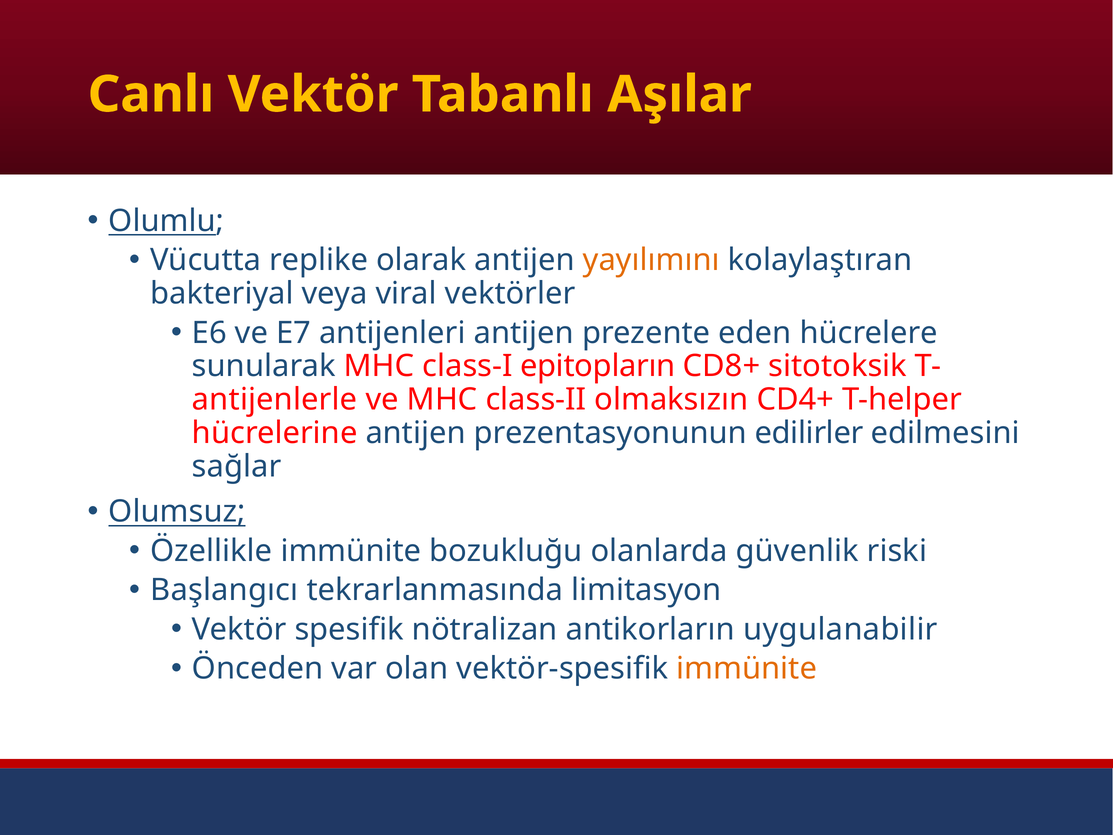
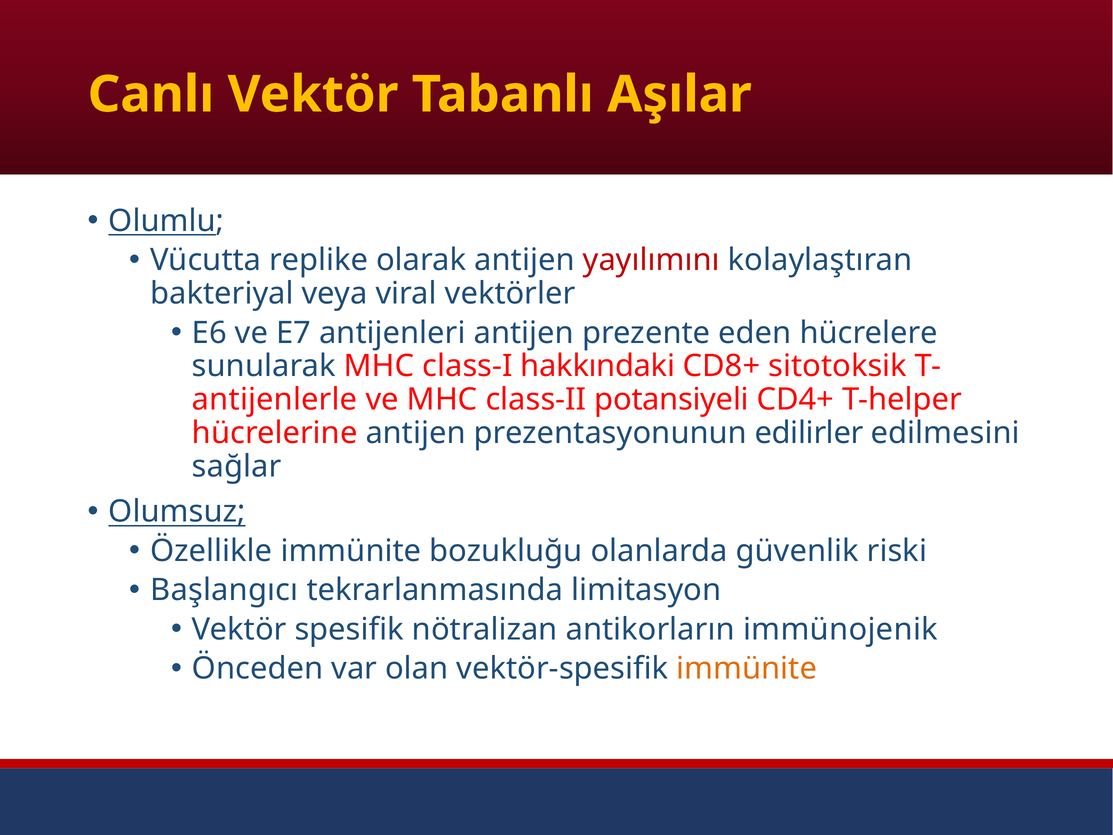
yayılımını colour: orange -> red (651, 260)
epitopların: epitopların -> hakkındaki (598, 366)
olmaksızın: olmaksızın -> potansiyeli (672, 400)
uygulanabilir: uygulanabilir -> immünojenik (840, 629)
